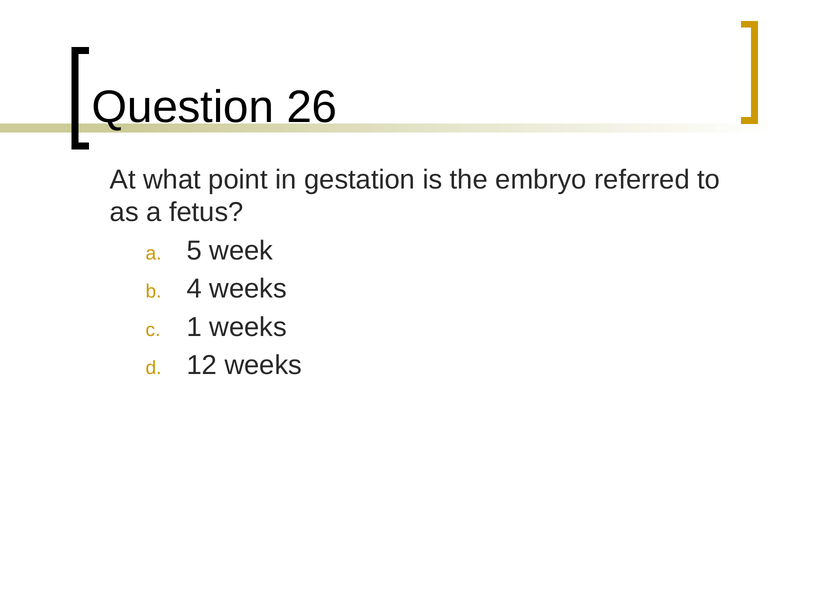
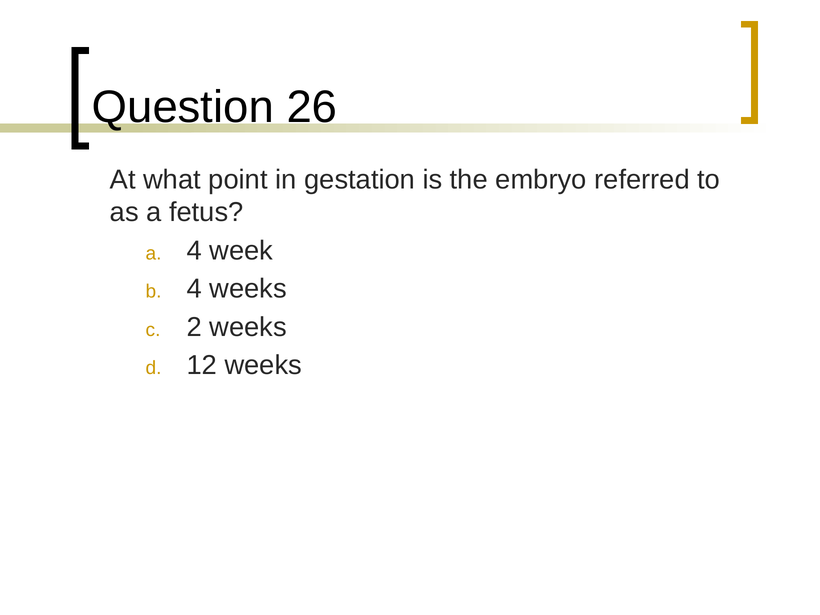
a 5: 5 -> 4 (194, 251)
1: 1 -> 2 (194, 327)
